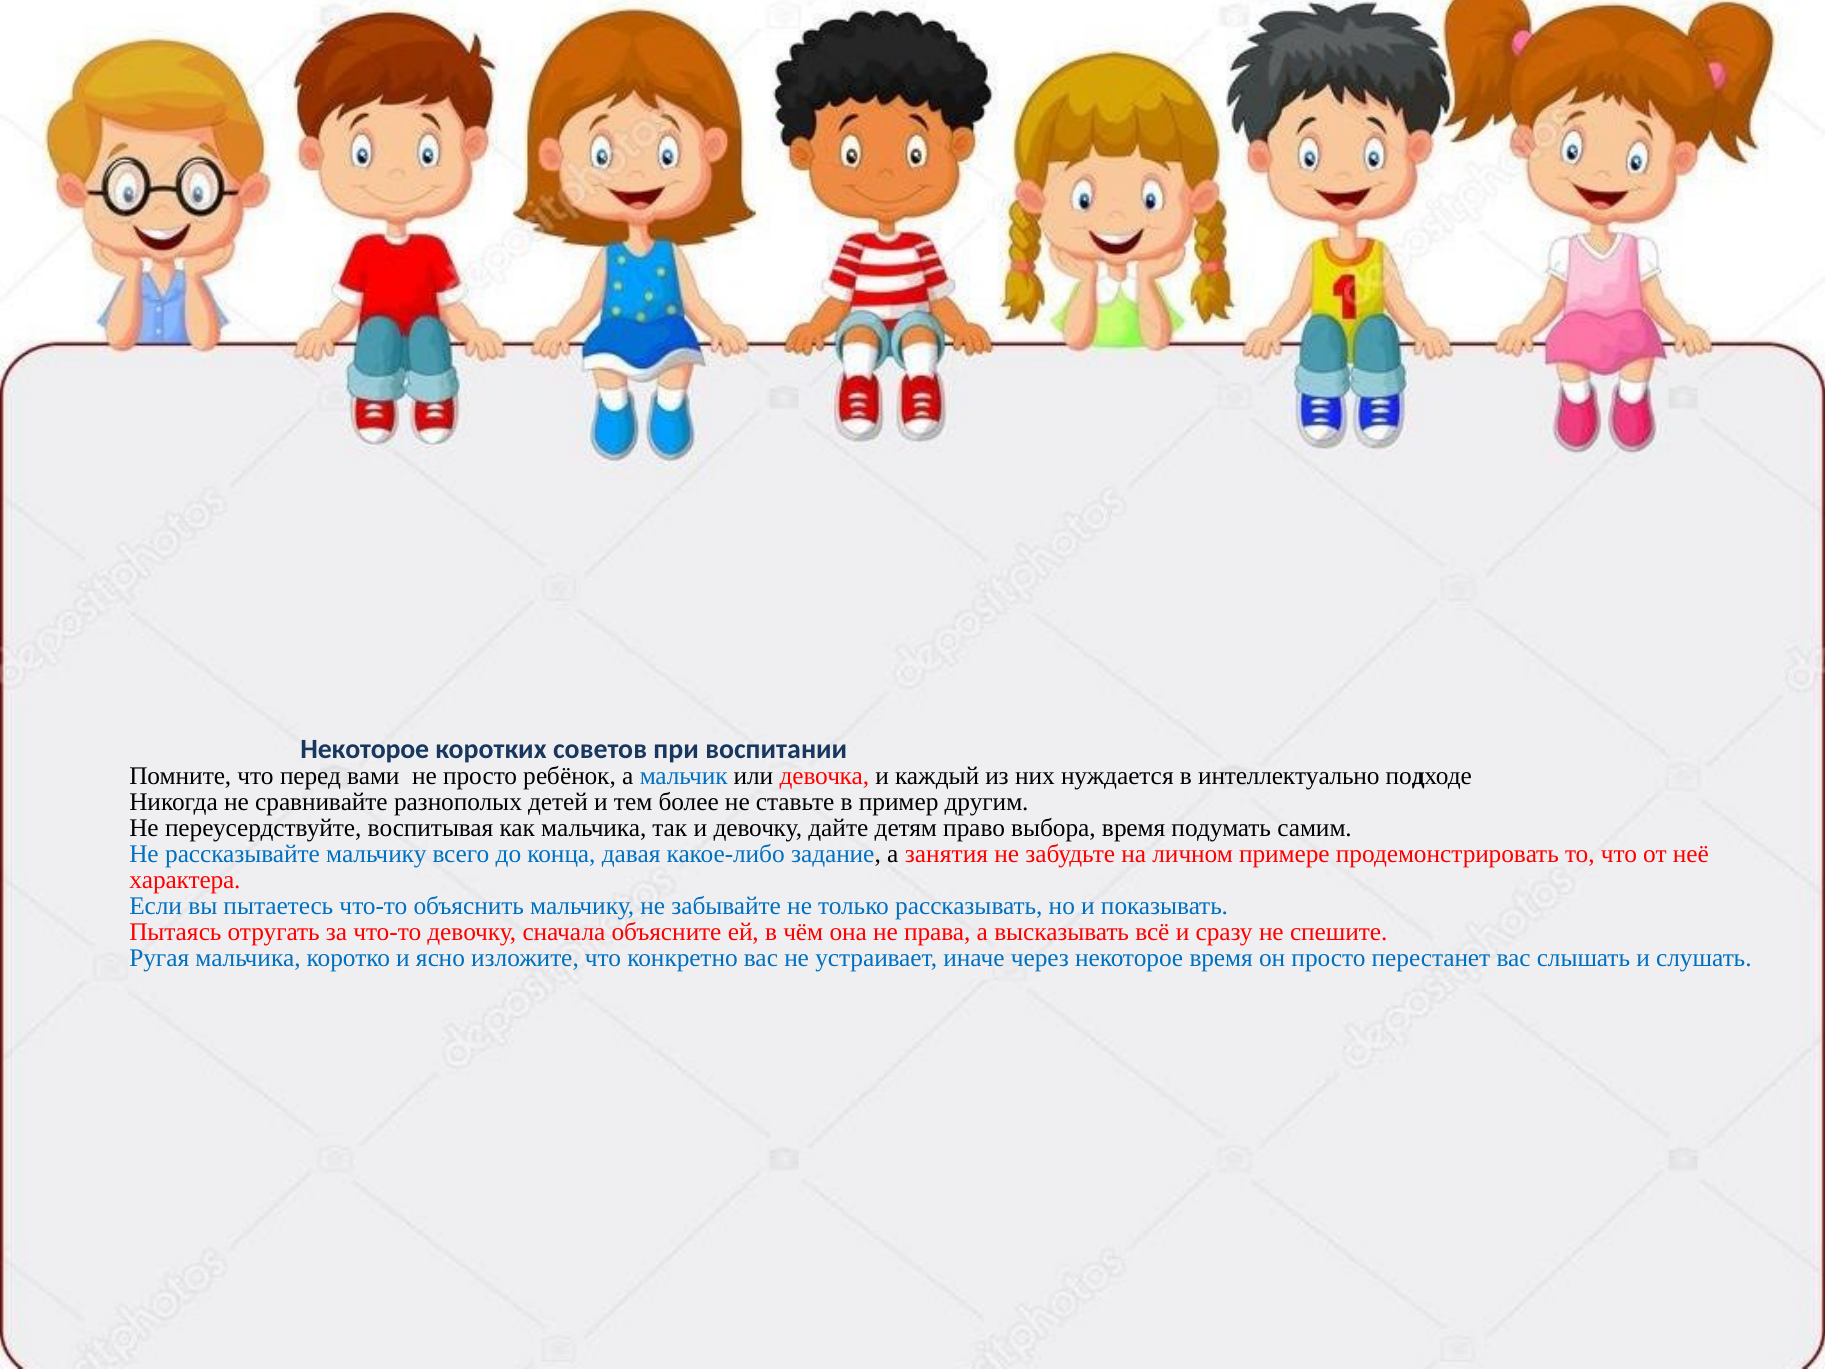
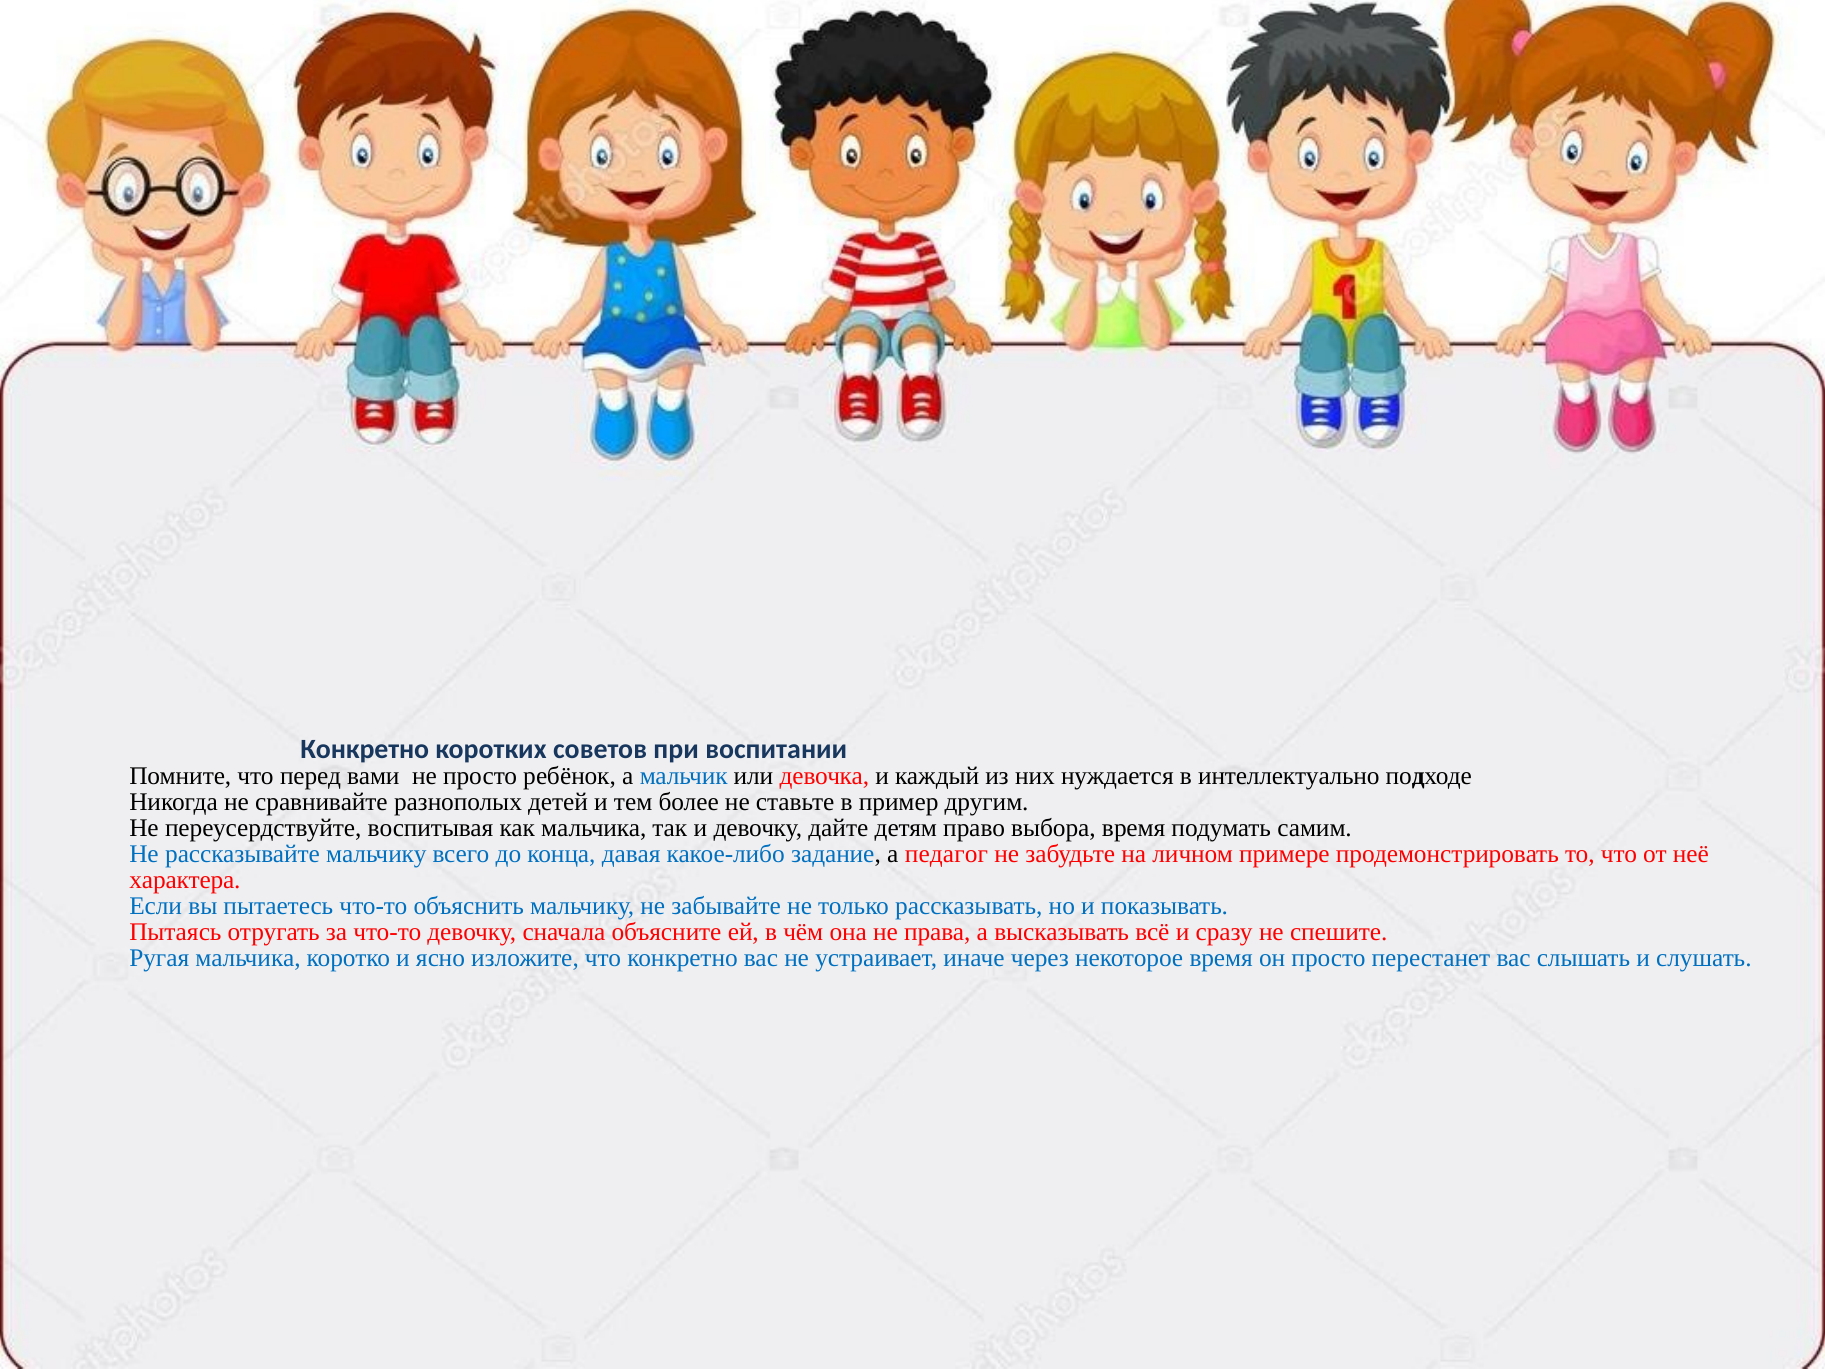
Некоторое: Некоторое -> Конкретно (365, 749)
занятия: занятия -> педагог (946, 854)
